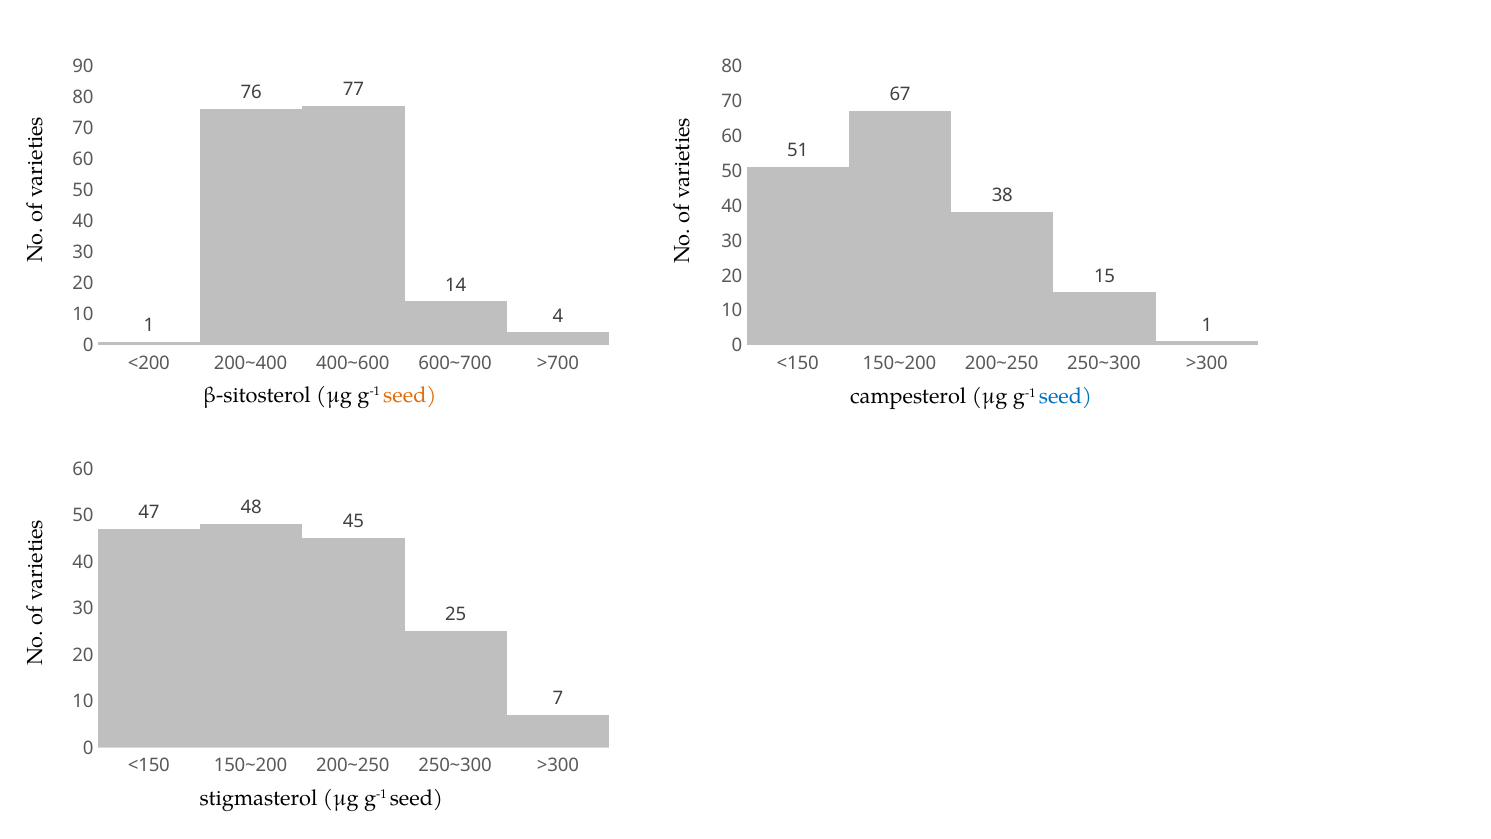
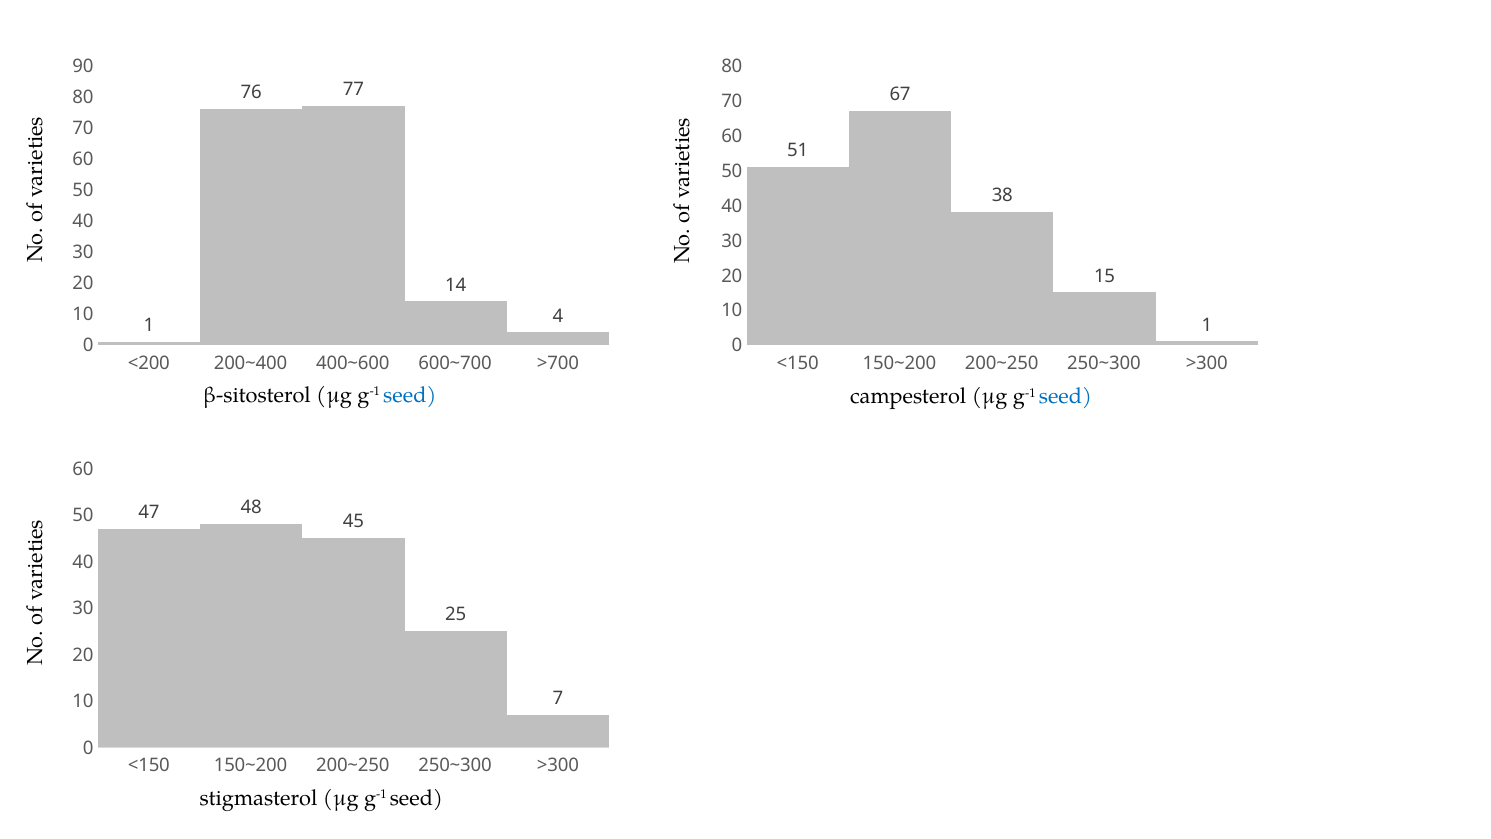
seed colour: orange -> blue (410, 395)
